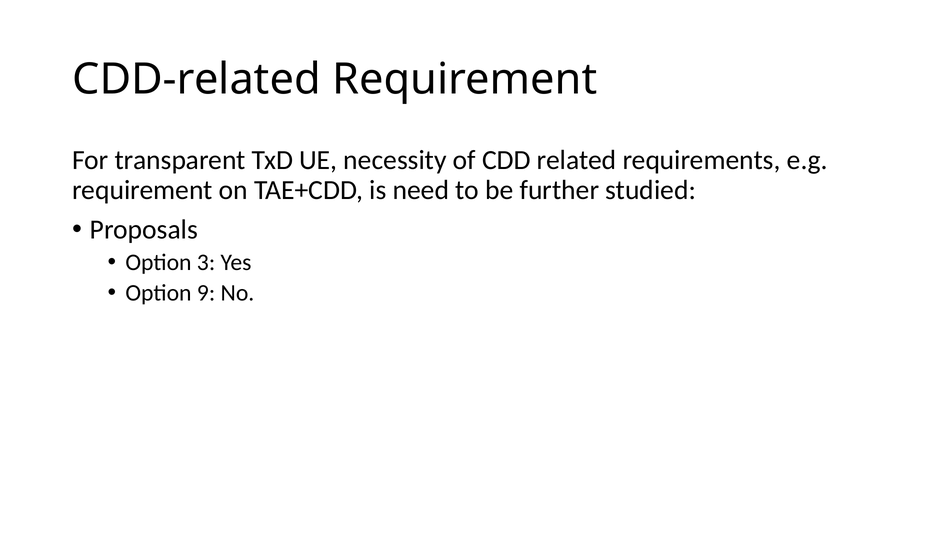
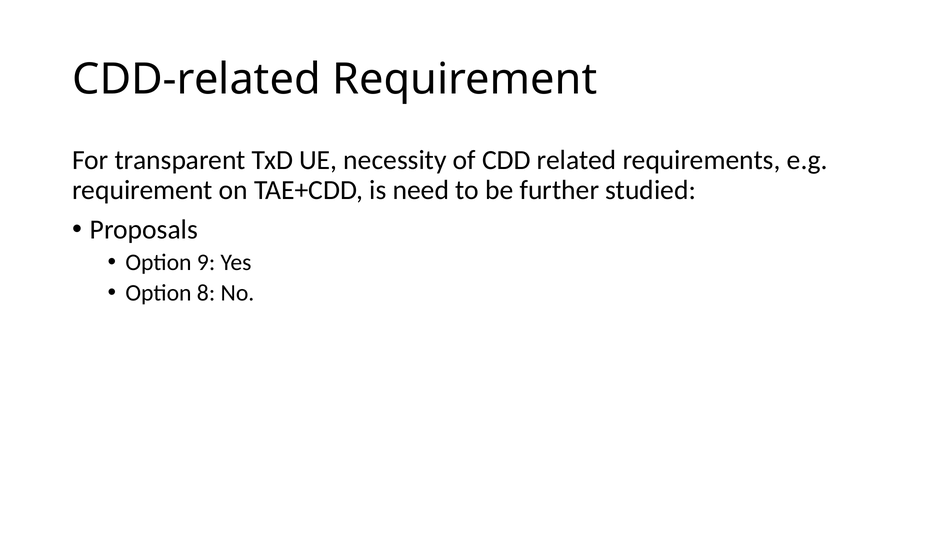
3: 3 -> 9 (206, 262)
9: 9 -> 8 (206, 293)
